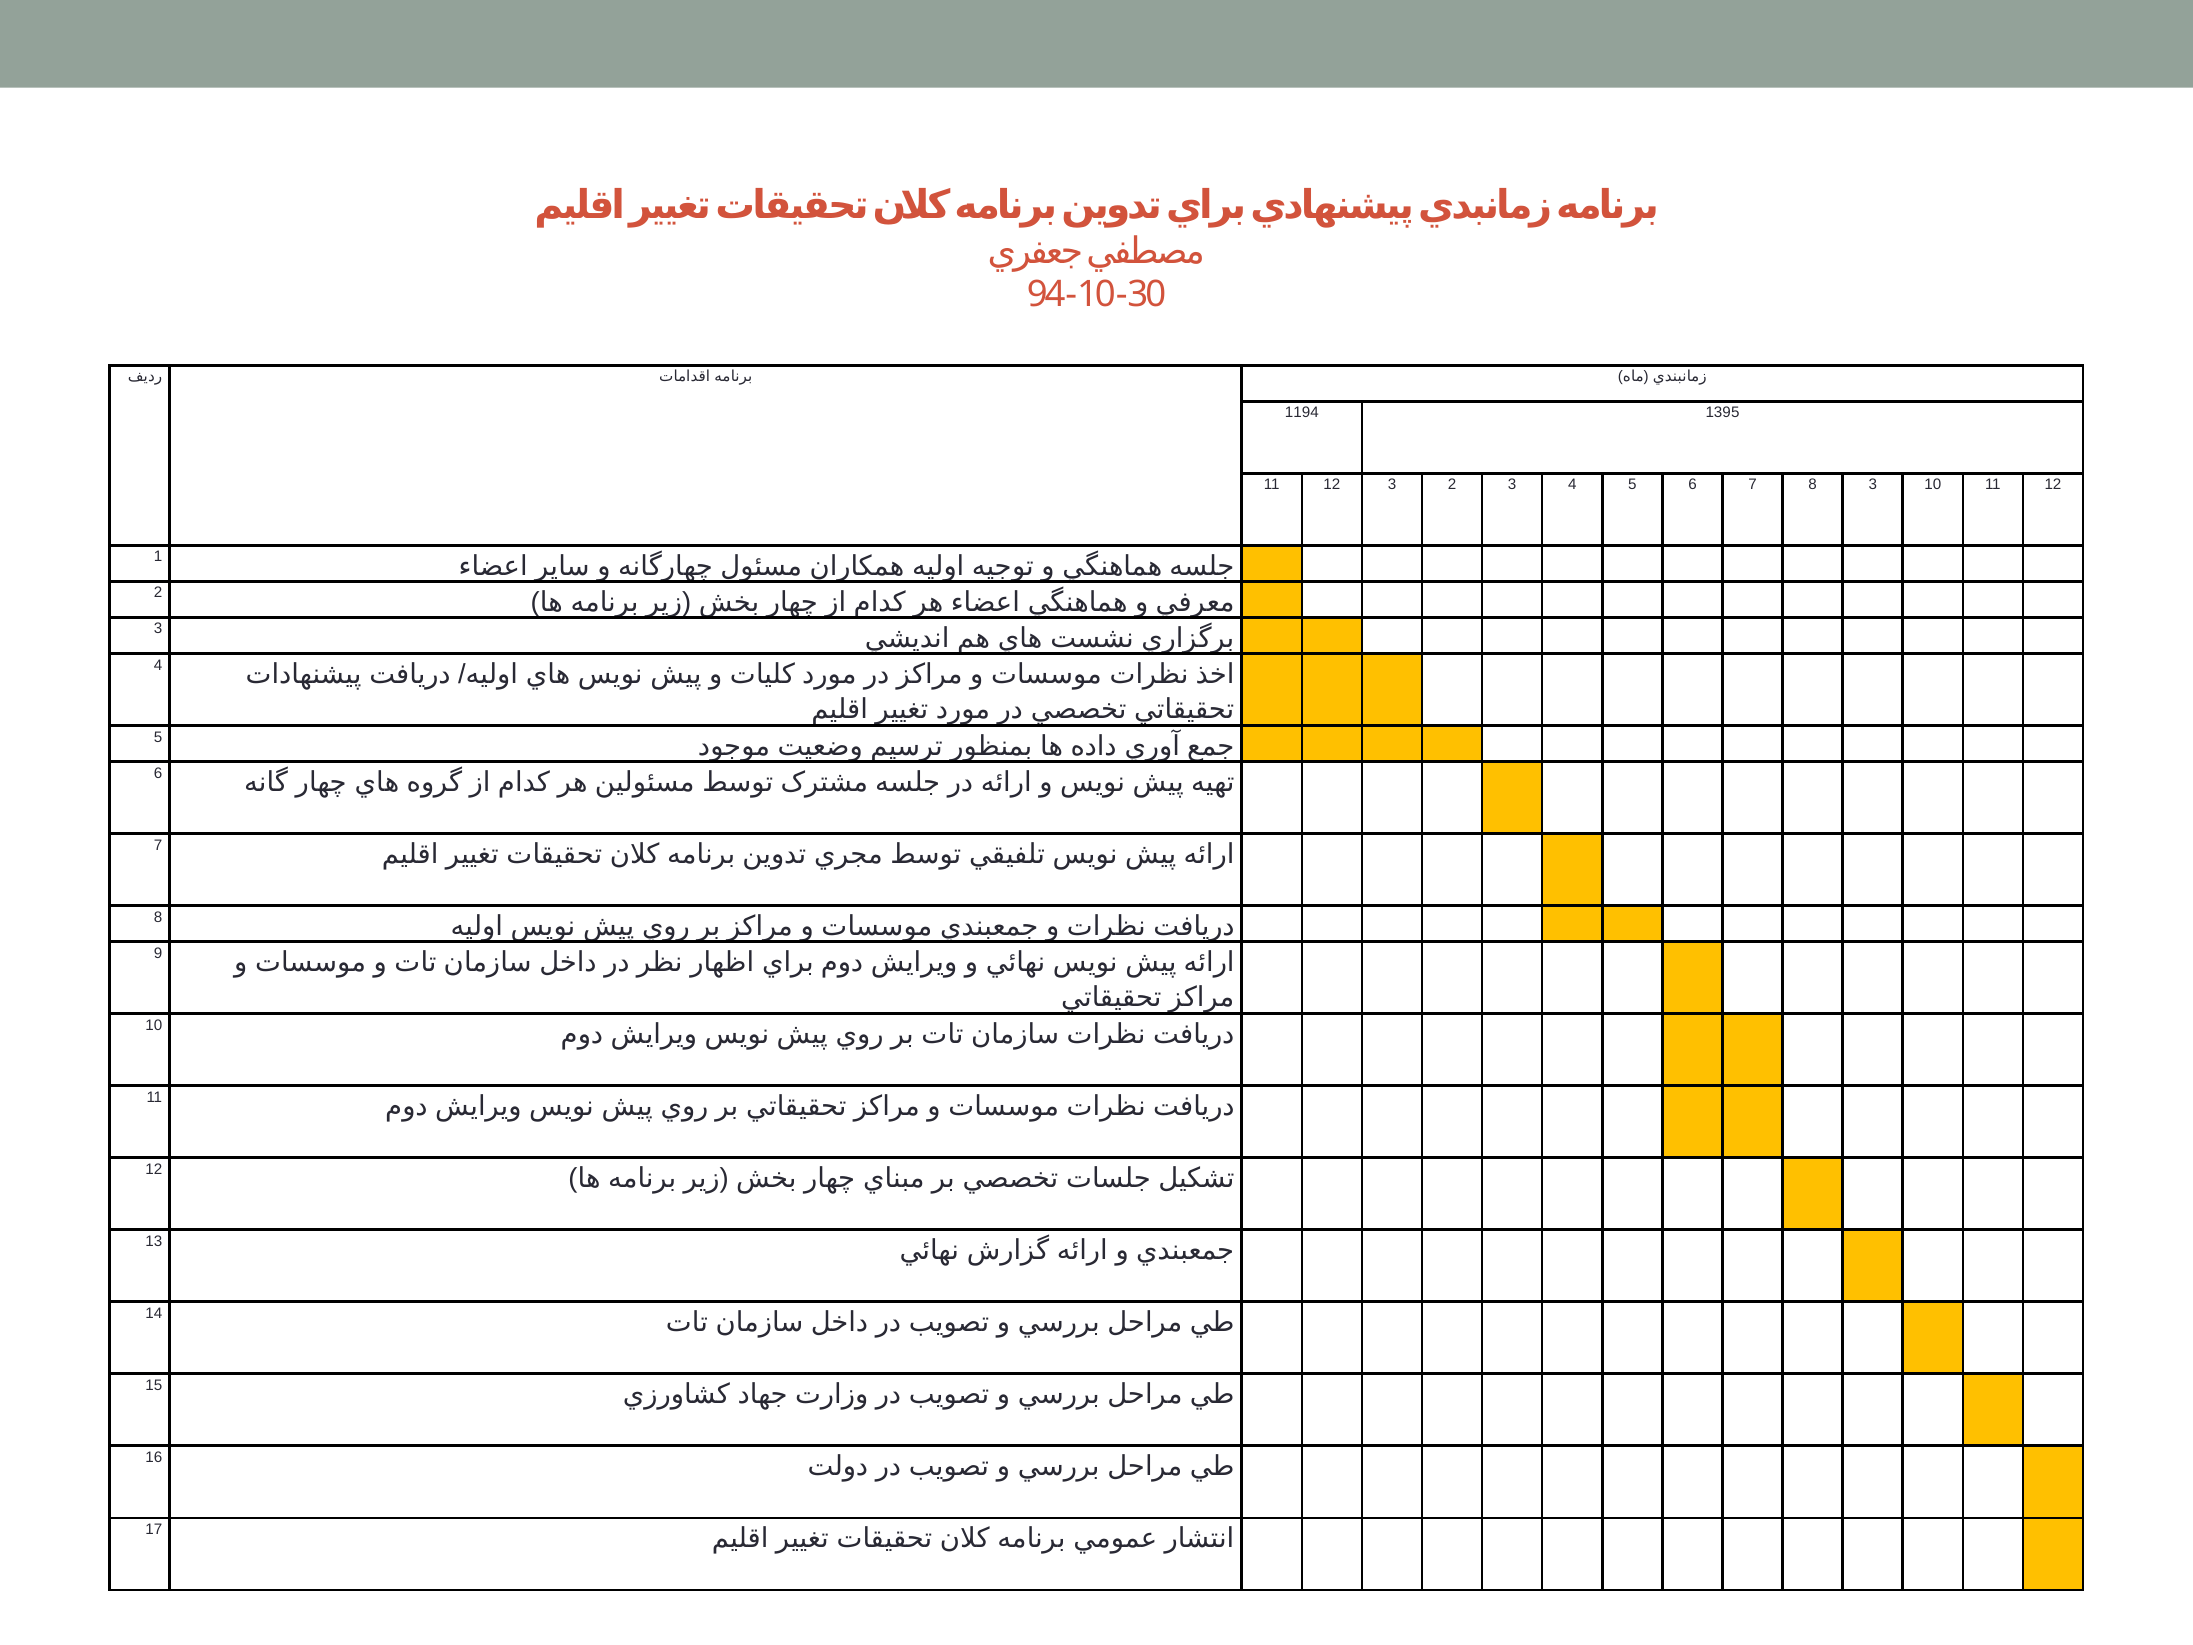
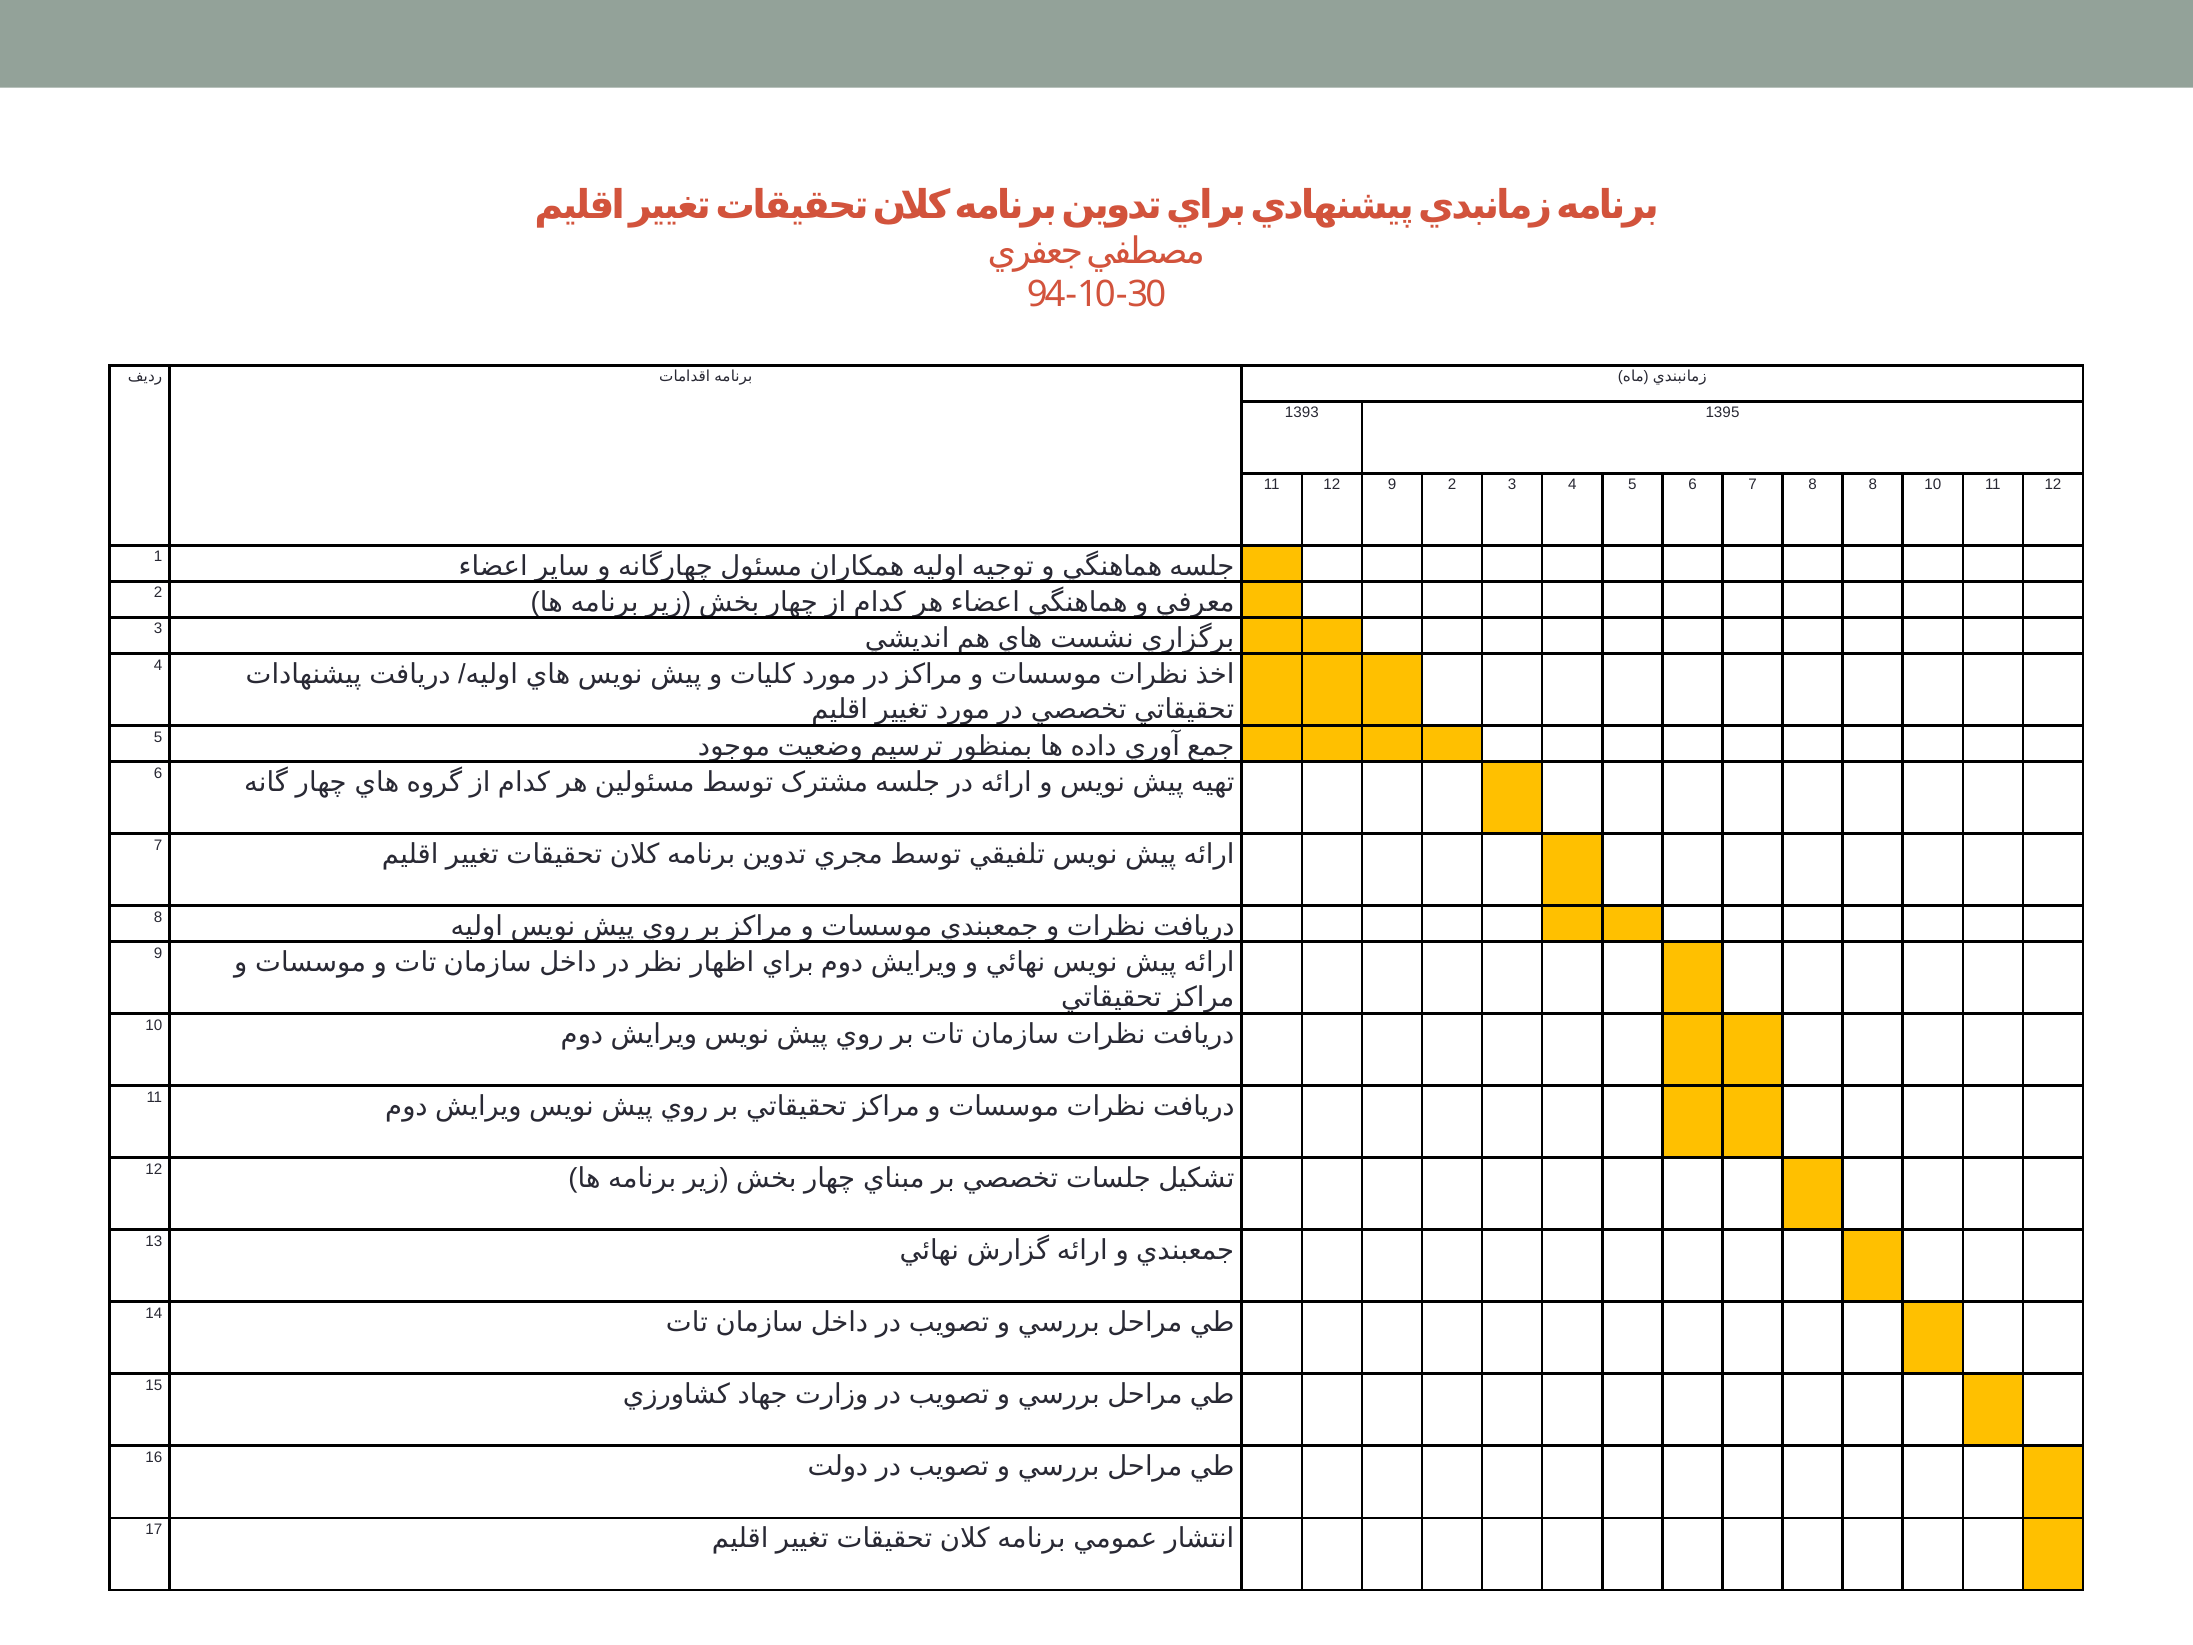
1194: 1194 -> 1393 (1302, 413)
12 3: 3 -> 9 (1392, 485)
8 3: 3 -> 8 (1873, 485)
